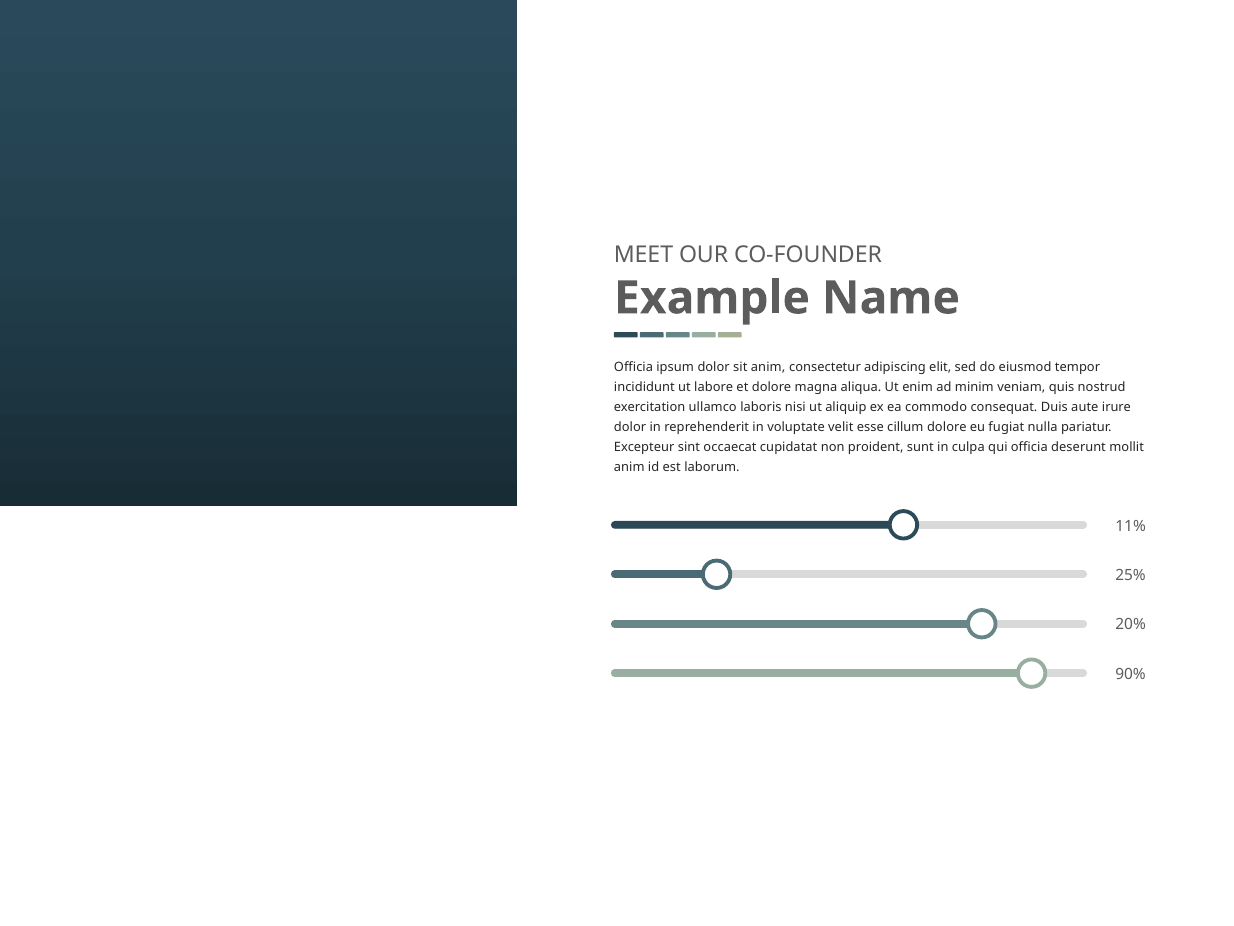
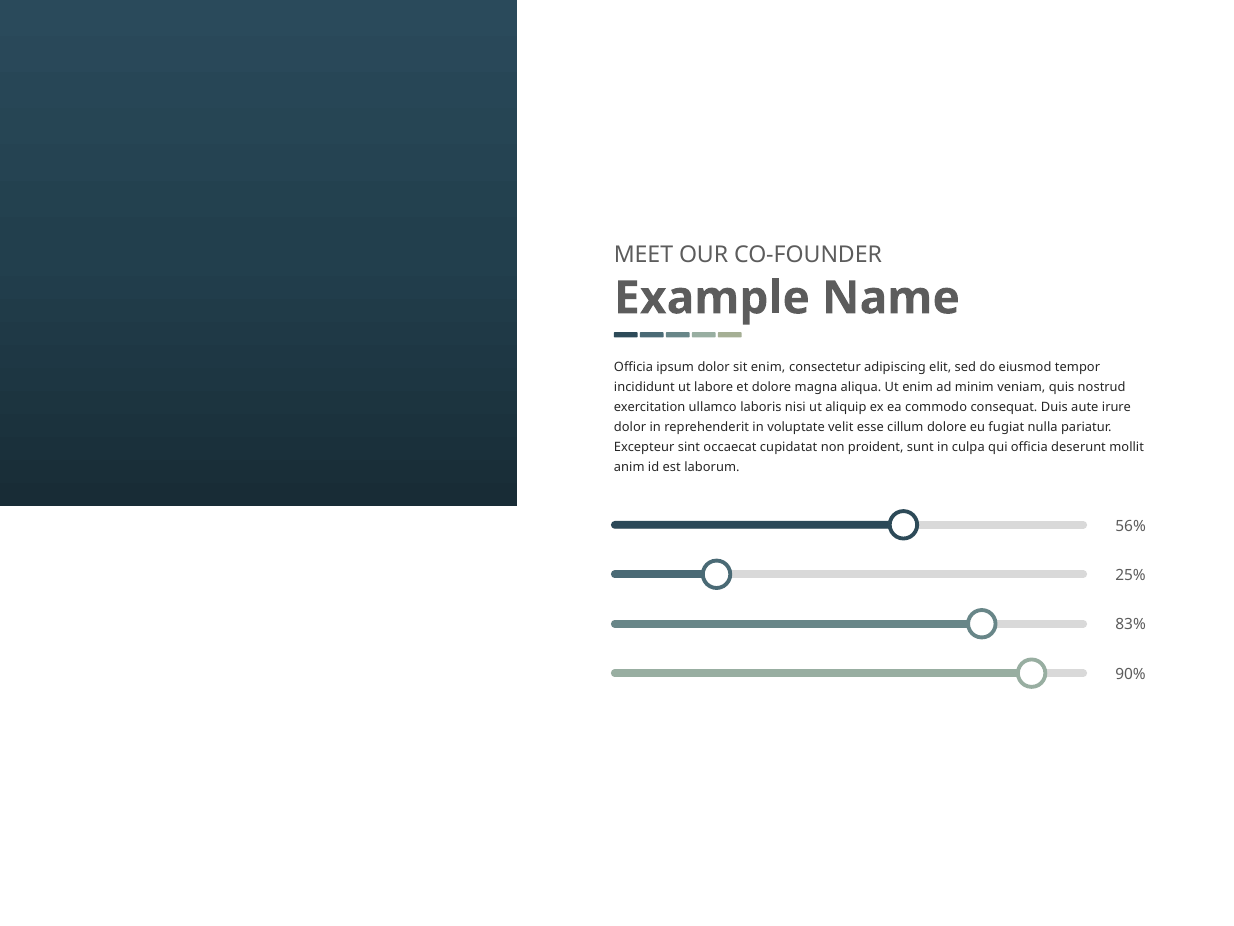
sit anim: anim -> enim (768, 367)
11%: 11% -> 56% (1131, 526)
20%: 20% -> 83% (1131, 624)
